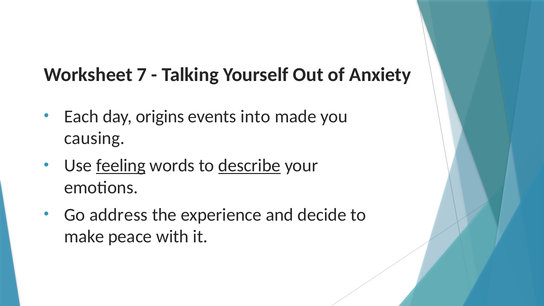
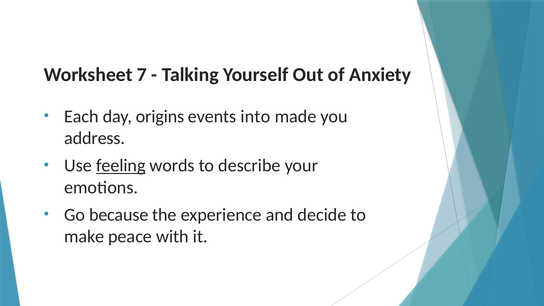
causing: causing -> address (95, 138)
describe underline: present -> none (249, 166)
address: address -> because (119, 215)
